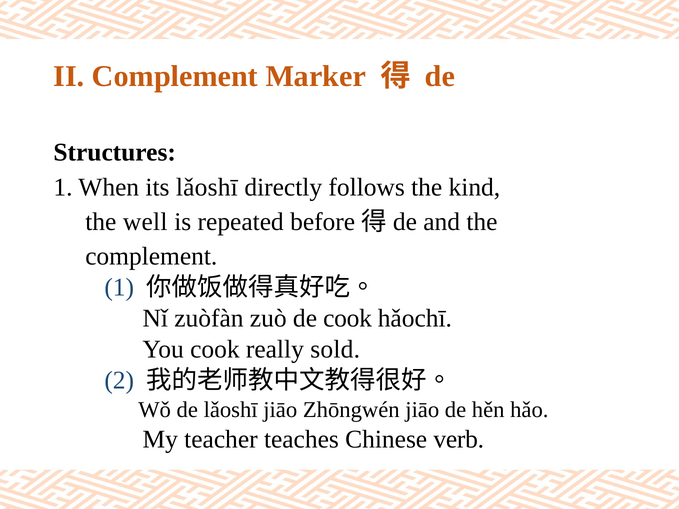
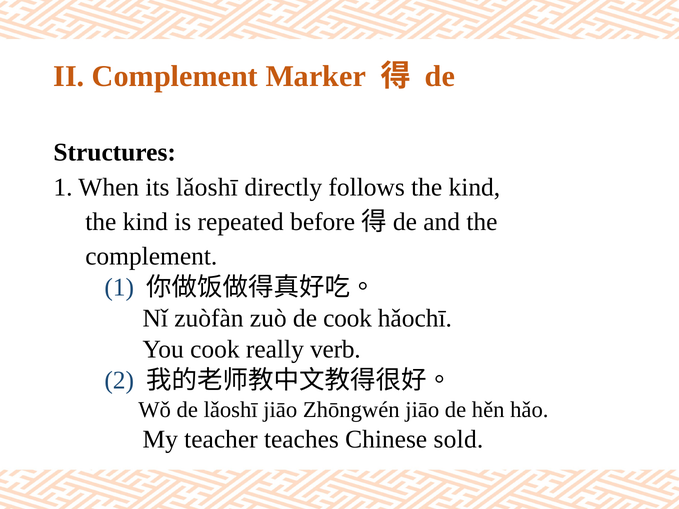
well: well -> kind (145, 222)
sold: sold -> verb (335, 350)
verb: verb -> sold (458, 440)
